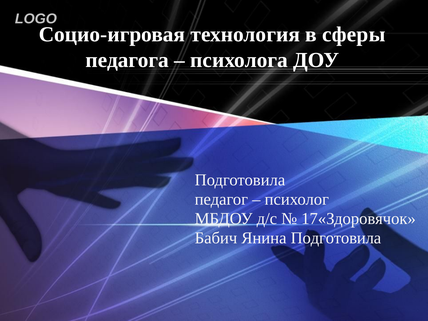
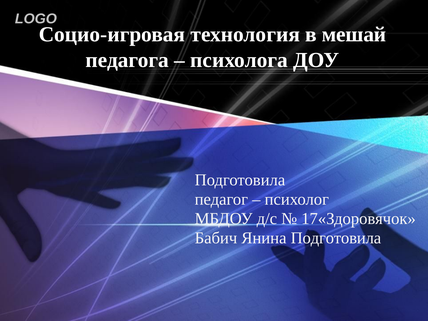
сферы: сферы -> мешай (354, 35)
